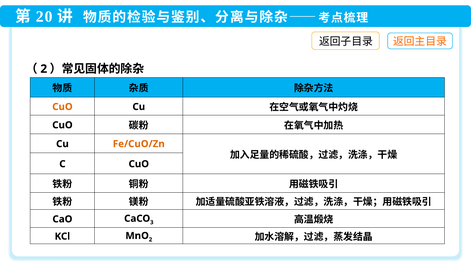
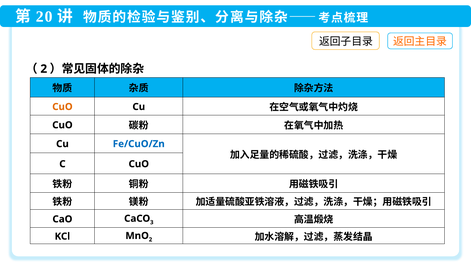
Fe/CuO/Zn colour: orange -> blue (139, 144)
